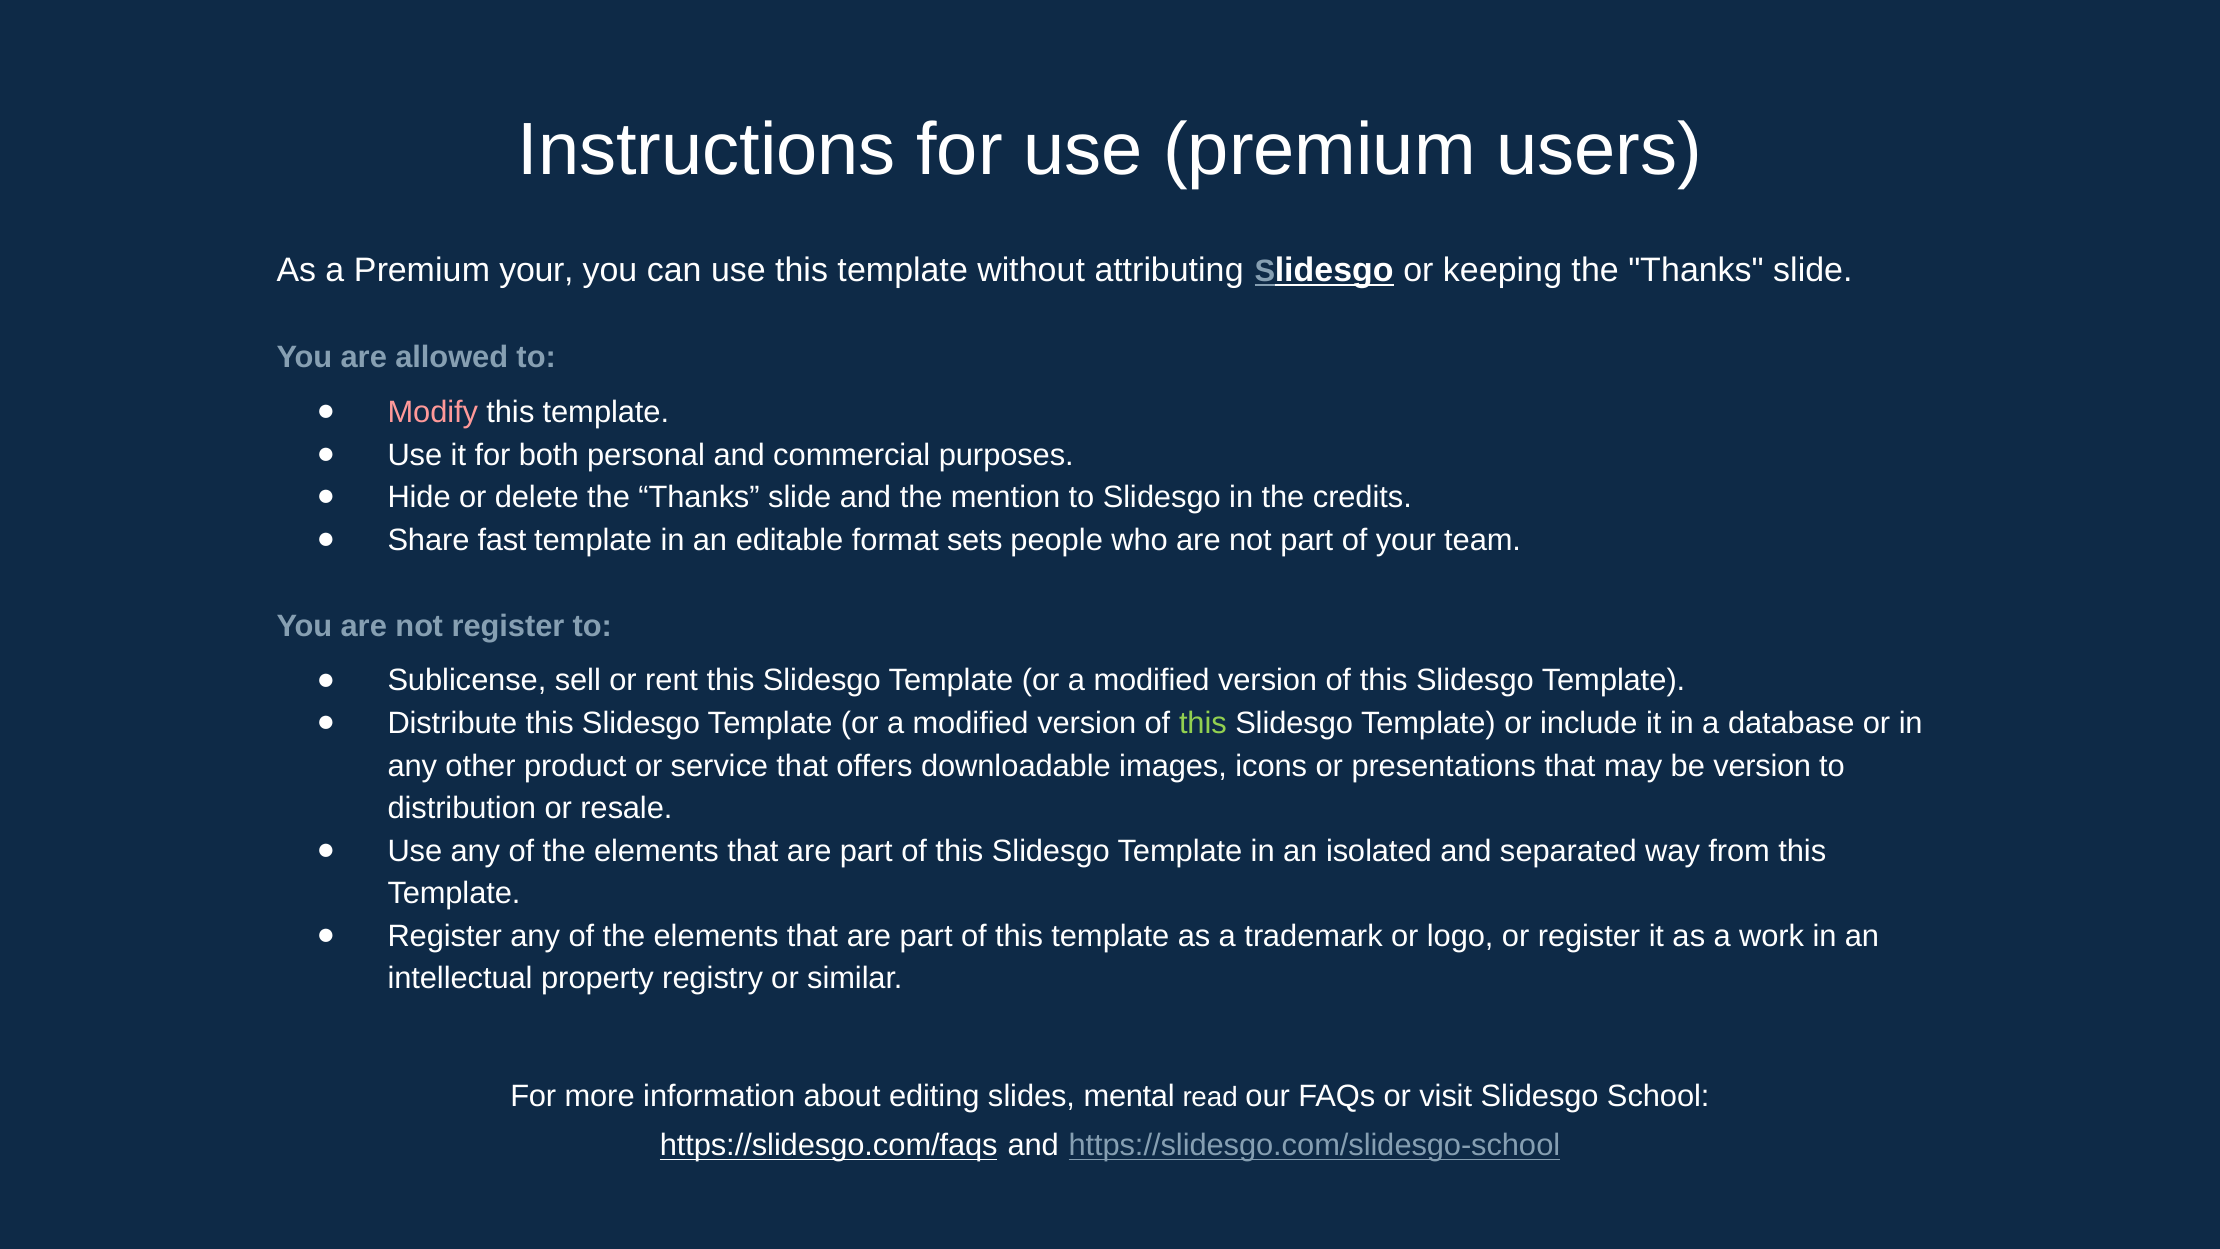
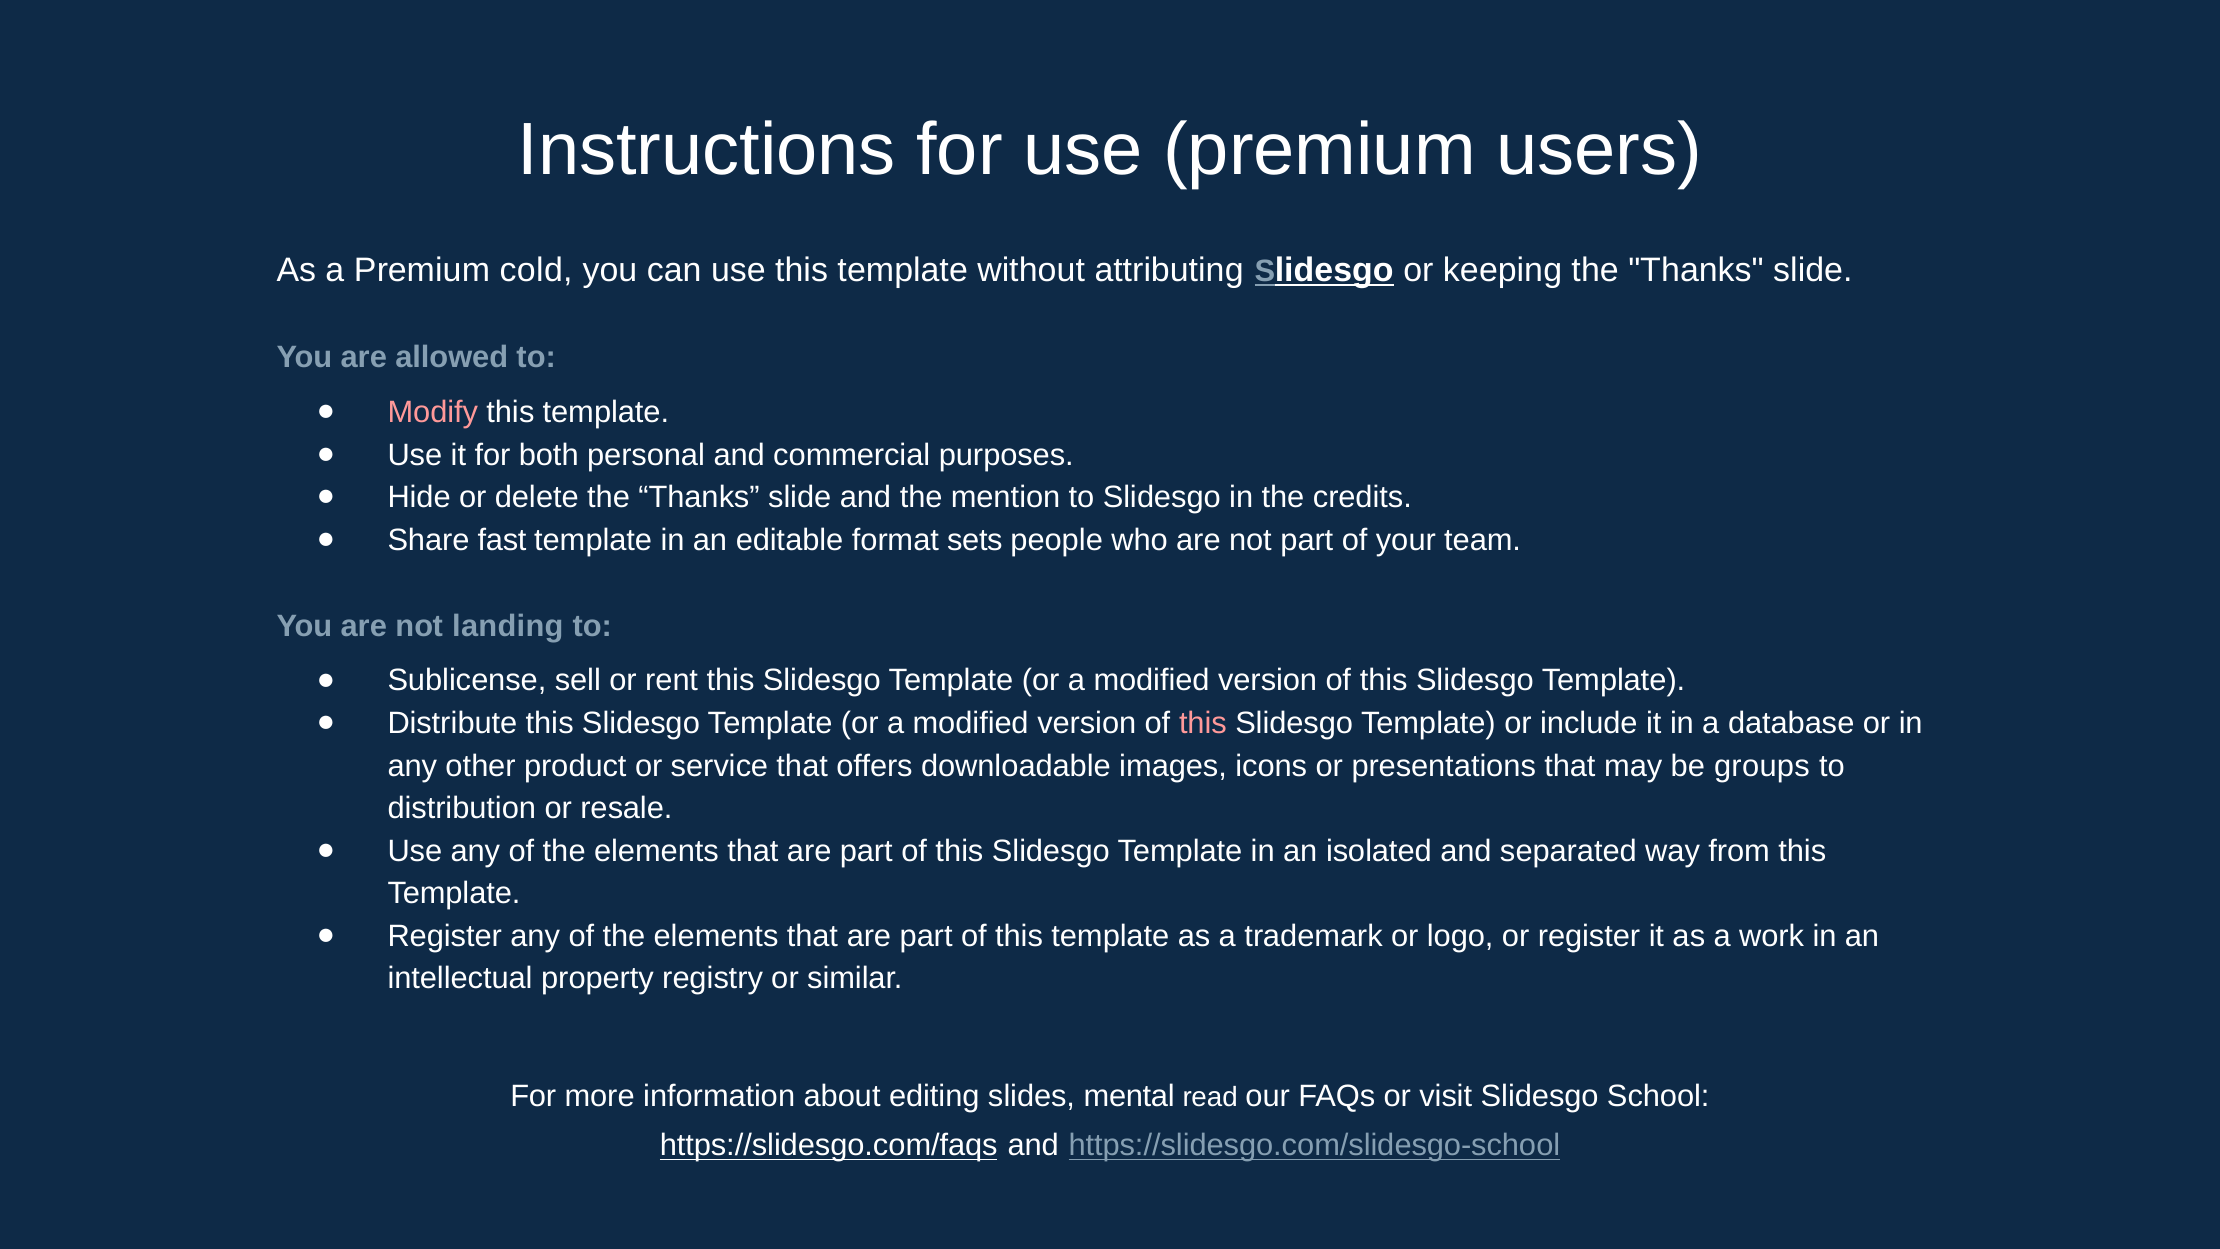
Premium your: your -> cold (536, 270)
not register: register -> landing (508, 626)
this colour: light green -> pink (1203, 723)
be version: version -> groups (1762, 766)
